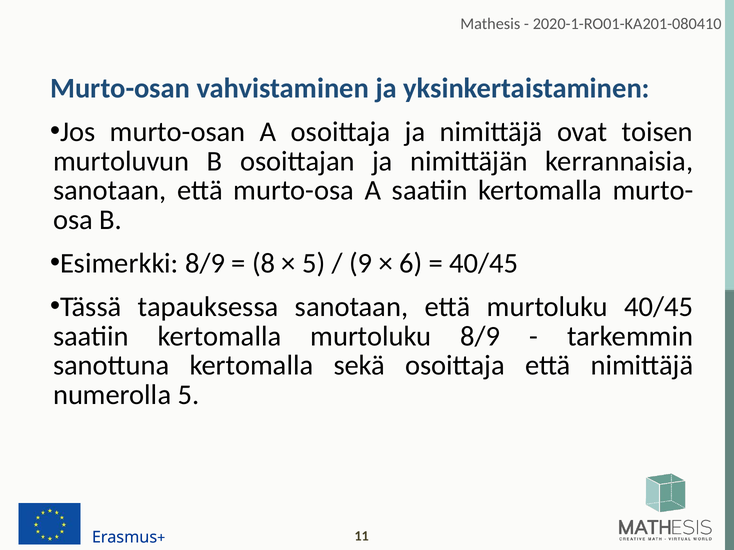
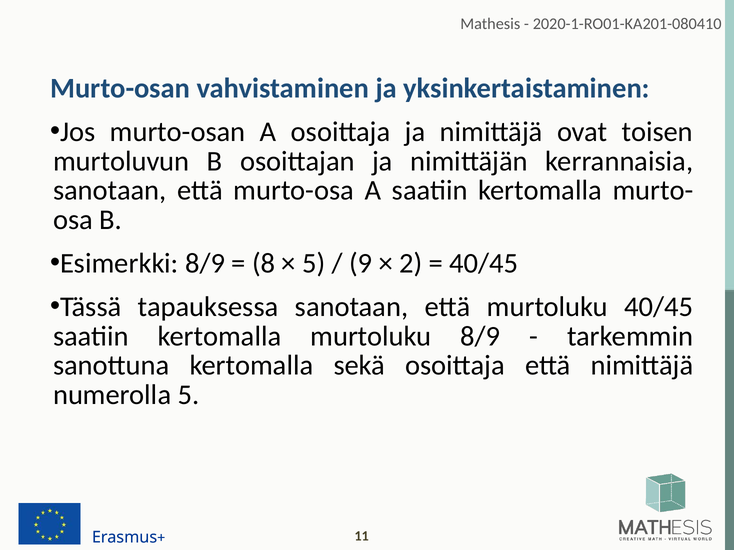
6: 6 -> 2 (411, 264)
